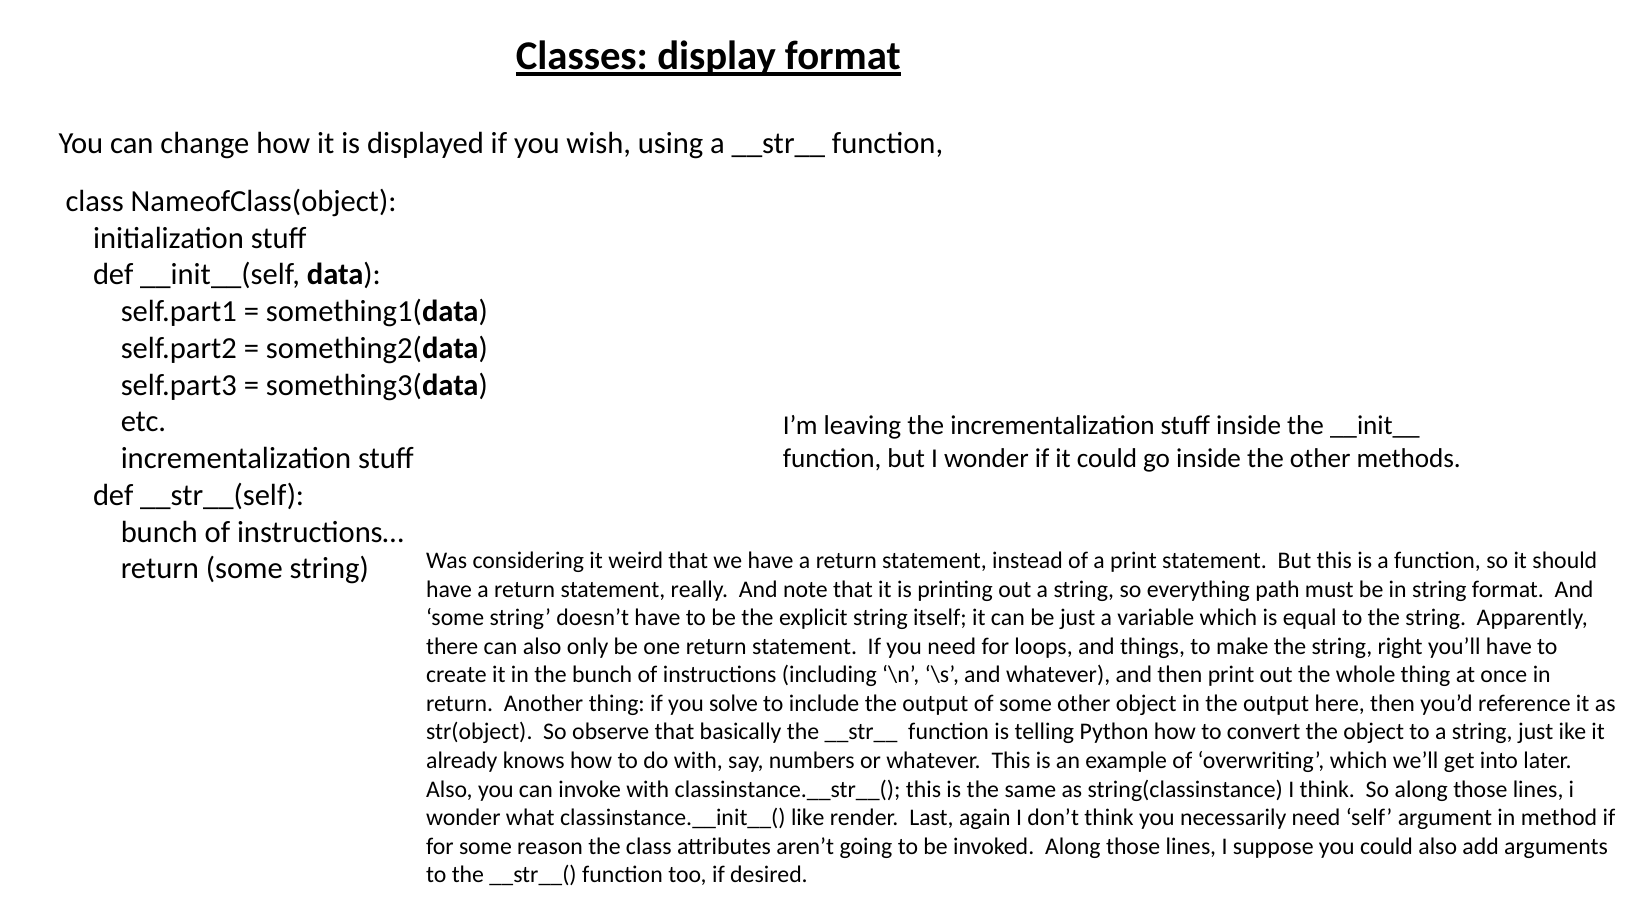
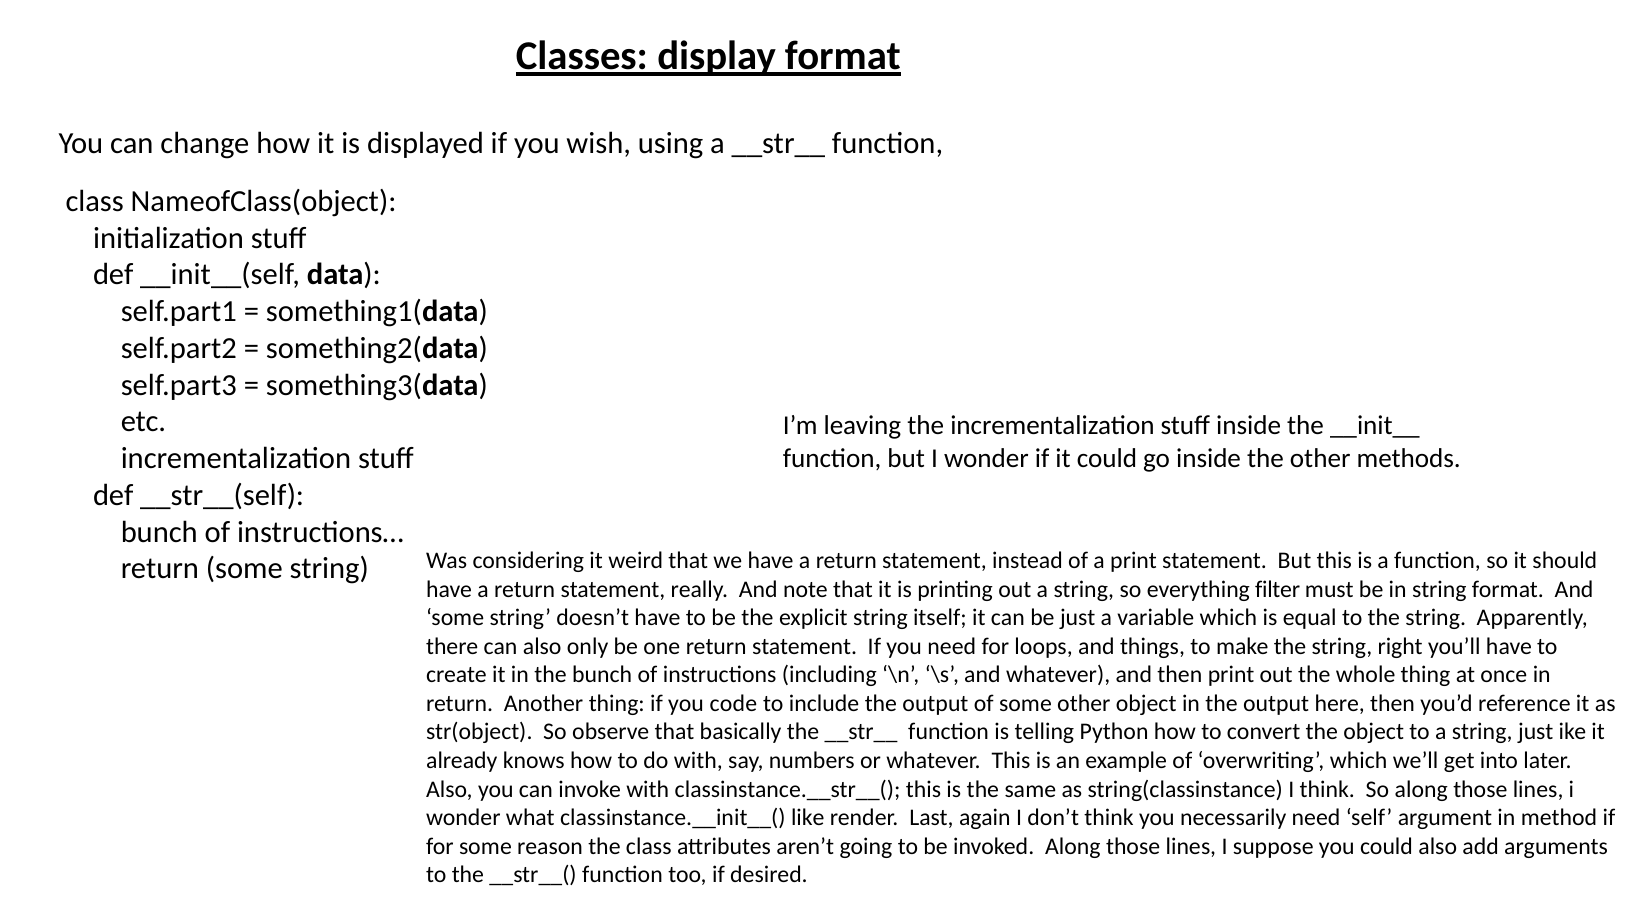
path: path -> filter (1278, 589)
solve: solve -> code (733, 703)
